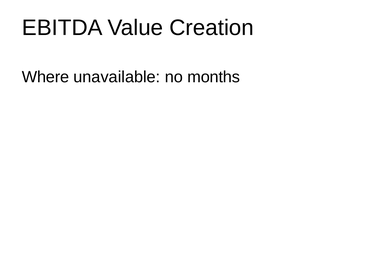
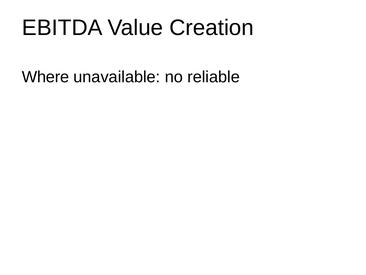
months: months -> reliable (214, 77)
